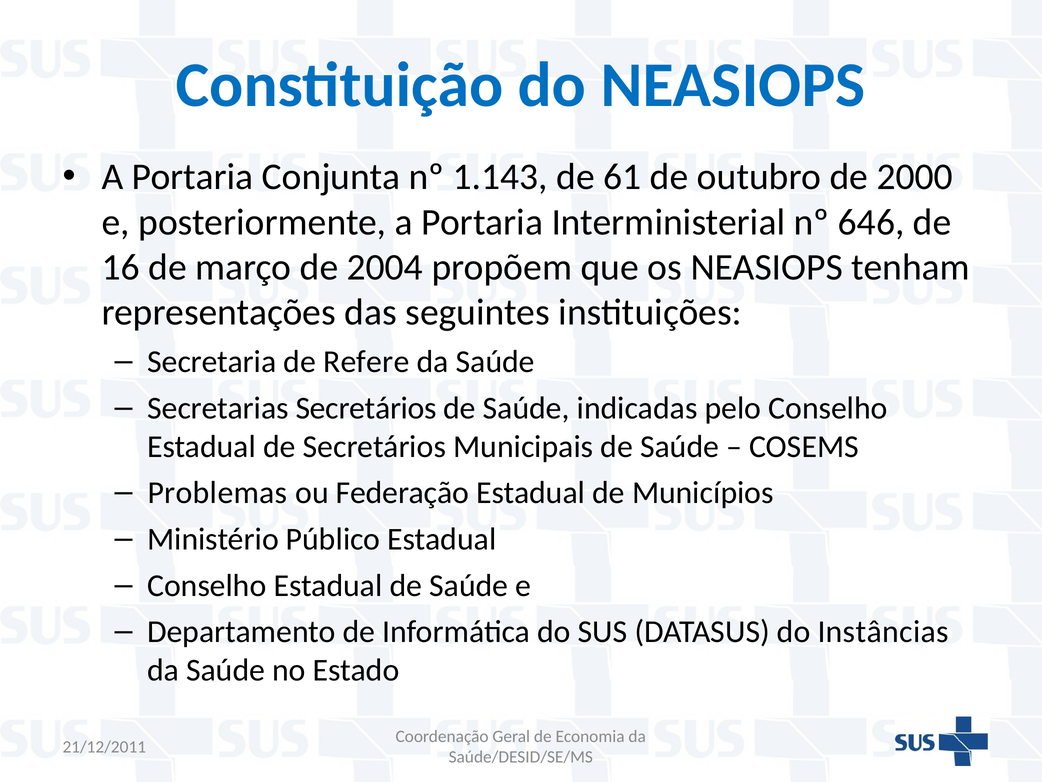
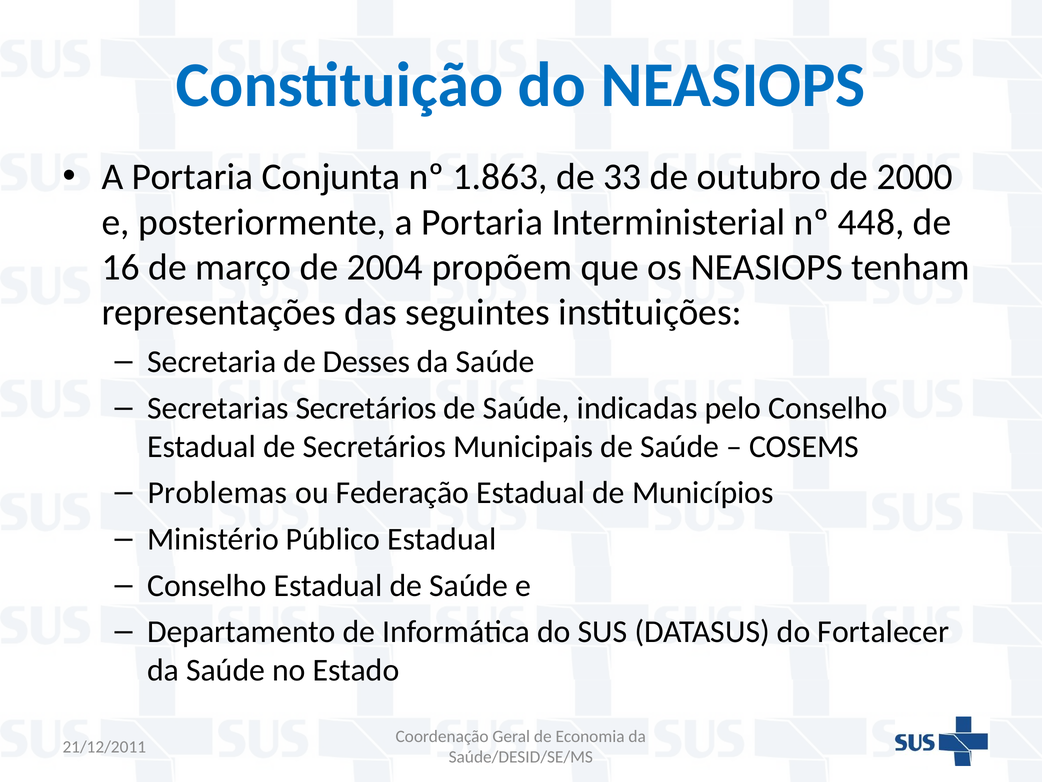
1.143: 1.143 -> 1.863 (500, 177)
61: 61 -> 33 (622, 177)
646: 646 -> 448 (871, 222)
Refere: Refere -> Desses (366, 362)
Instâncias: Instâncias -> Fortalecer (883, 631)
